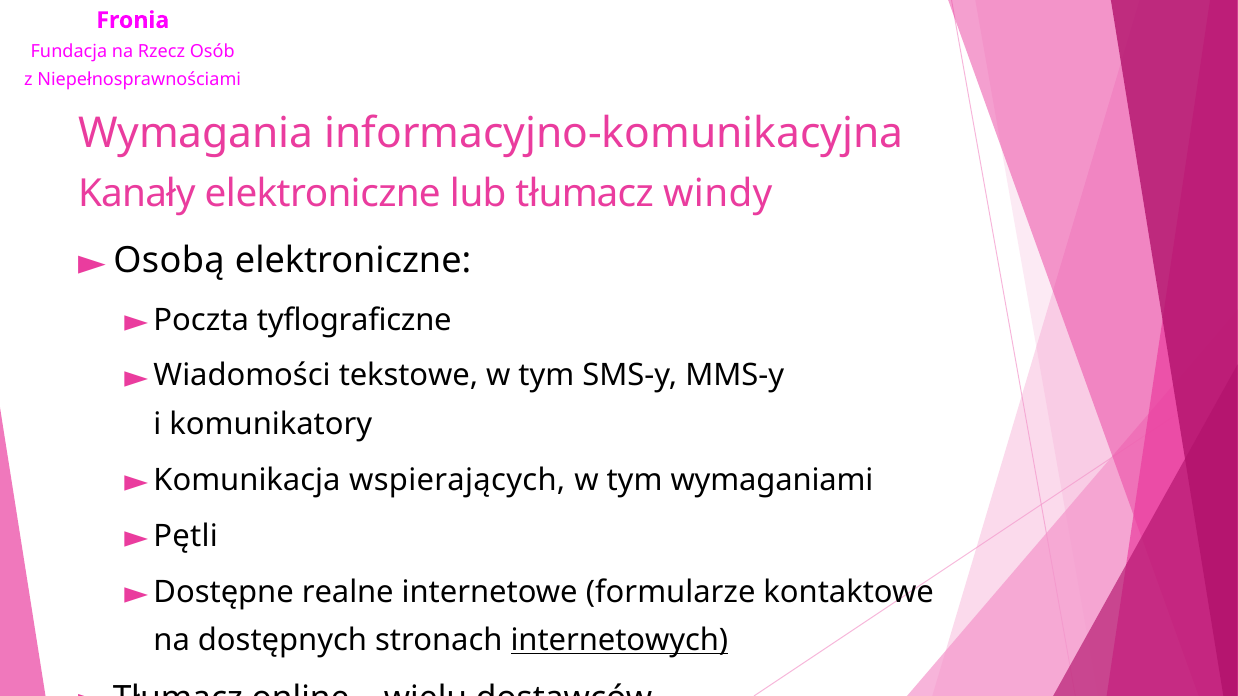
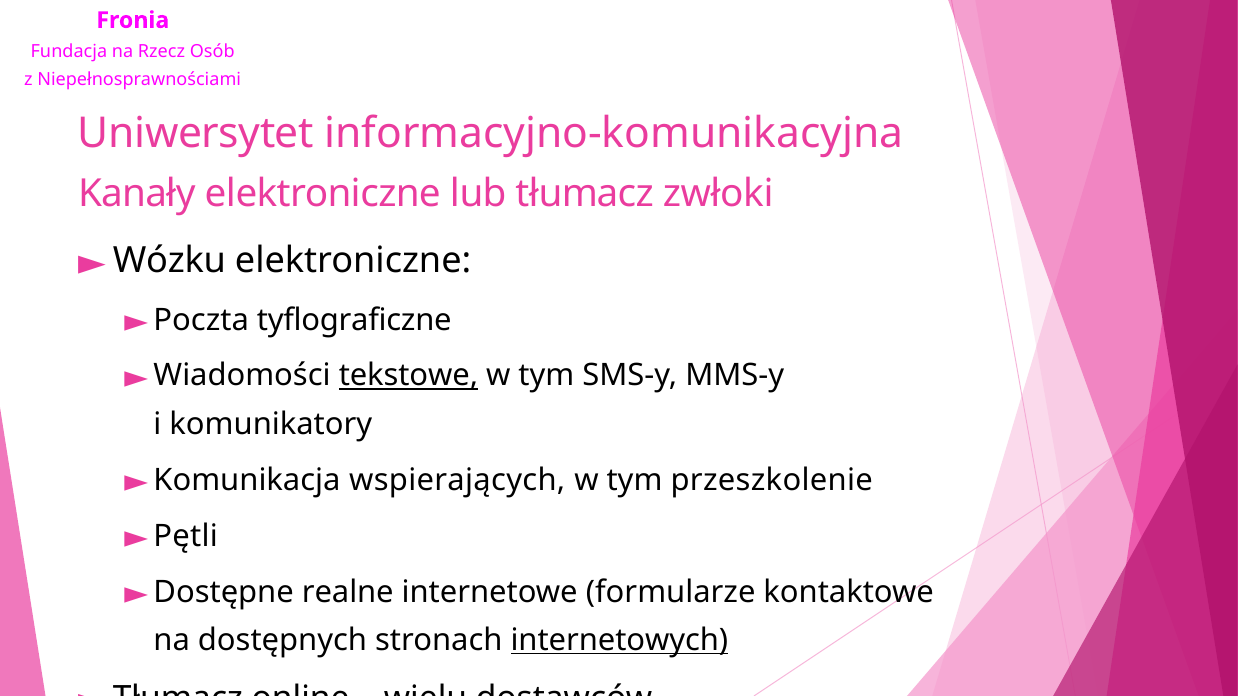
Wymagania: Wymagania -> Uniwersytet (196, 133)
windy: windy -> zwłoki (718, 194)
Osobą: Osobą -> Wózku (169, 261)
tekstowe underline: none -> present (408, 376)
wymaganiami: wymaganiami -> przeszkolenie (772, 480)
